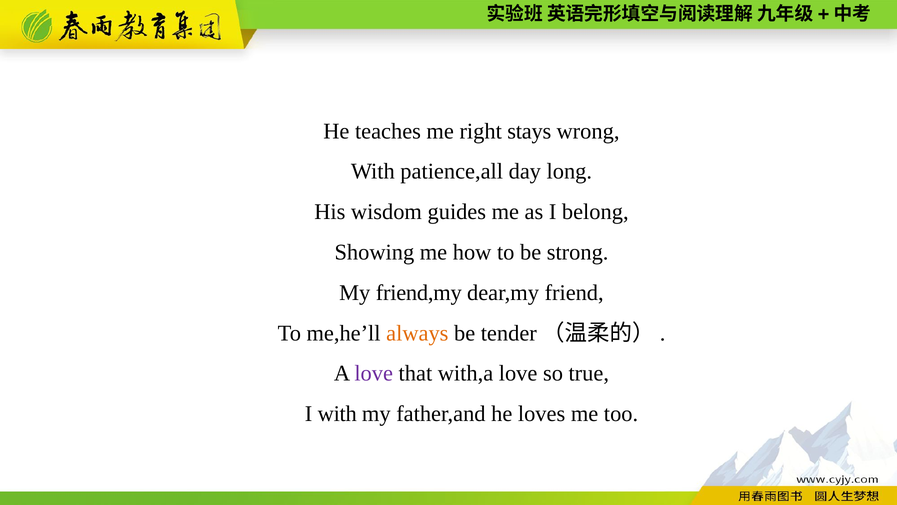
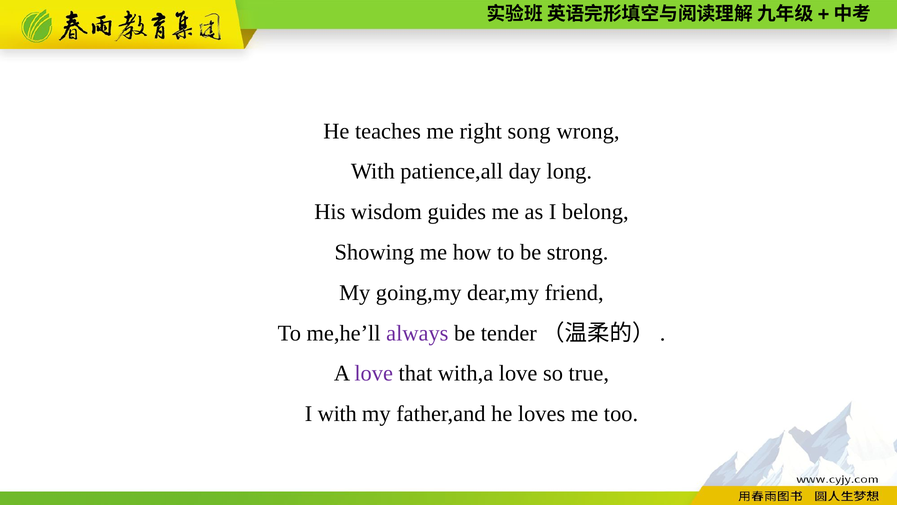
stays: stays -> song (529, 131)
friend,my: friend,my -> going,my (419, 292)
always colour: orange -> purple (417, 333)
